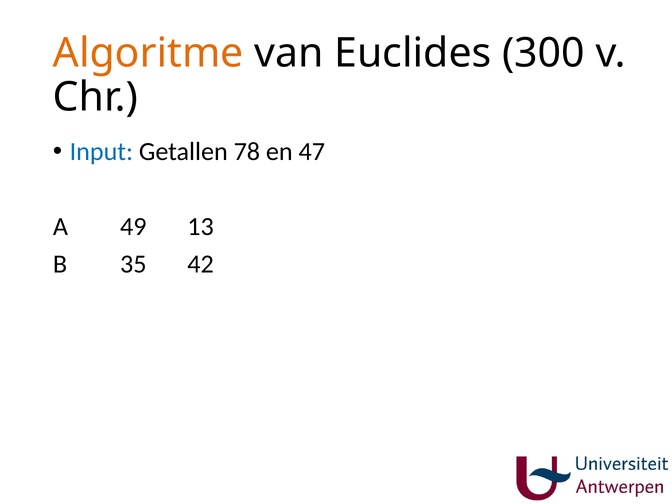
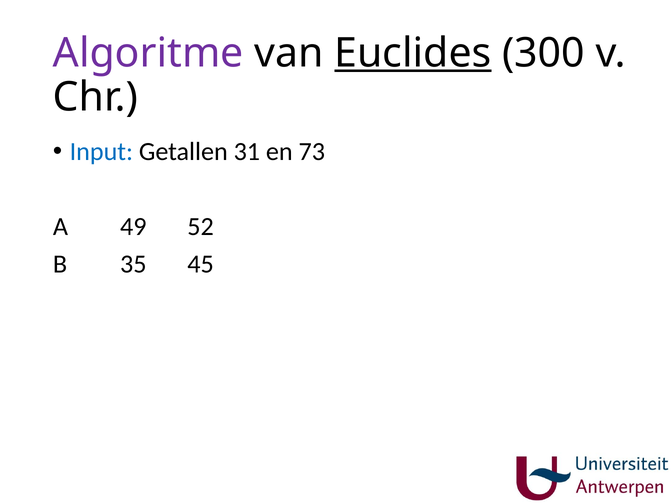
Algoritme colour: orange -> purple (148, 53)
Euclides underline: none -> present (413, 53)
78: 78 -> 31 (247, 151)
47: 47 -> 73 (312, 151)
13: 13 -> 52 (201, 227)
42: 42 -> 45 (201, 264)
